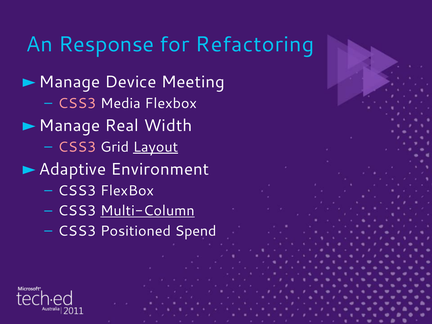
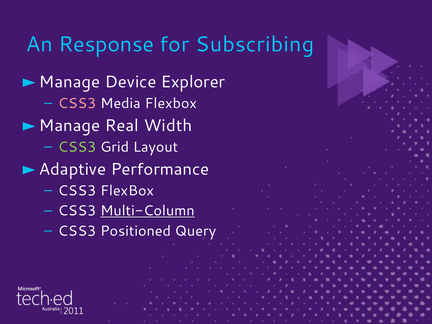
Refactoring: Refactoring -> Subscribing (255, 44)
Meeting: Meeting -> Explorer (193, 82)
CSS3 colour: pink -> light green (77, 147)
Layout underline: present -> none (156, 147)
Environment: Environment -> Performance (160, 169)
Spend: Spend -> Query (195, 231)
